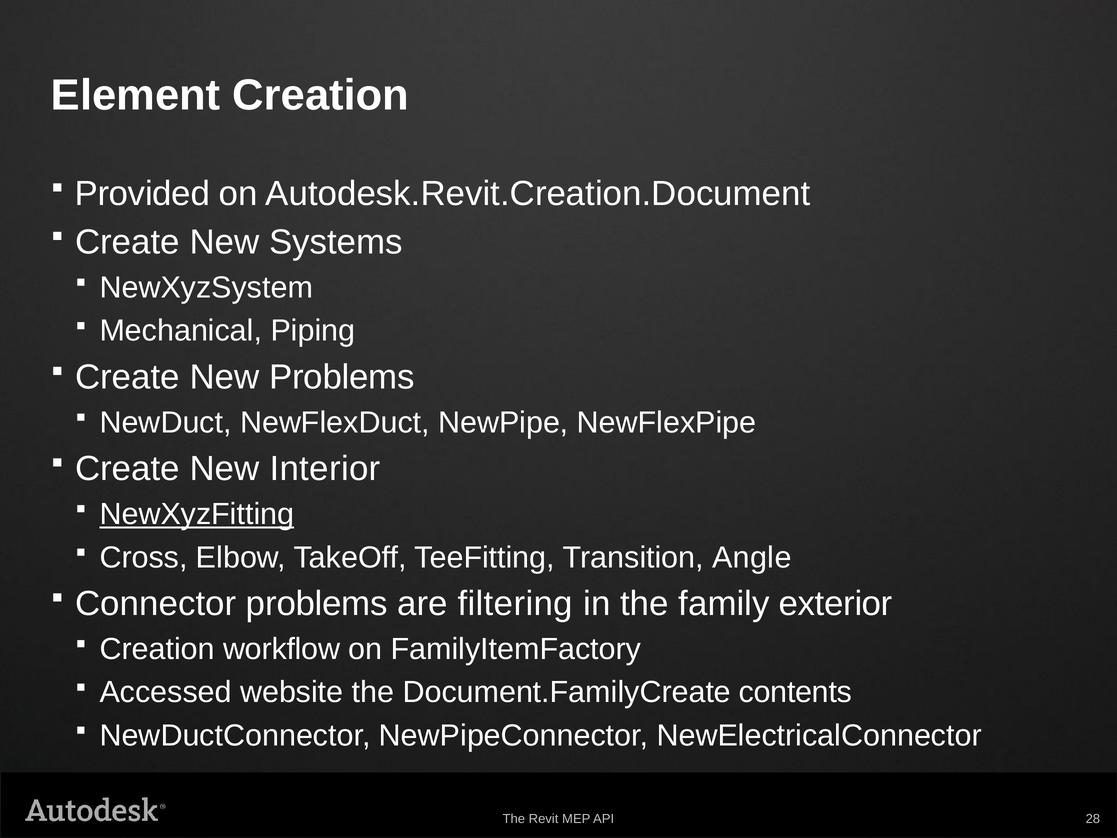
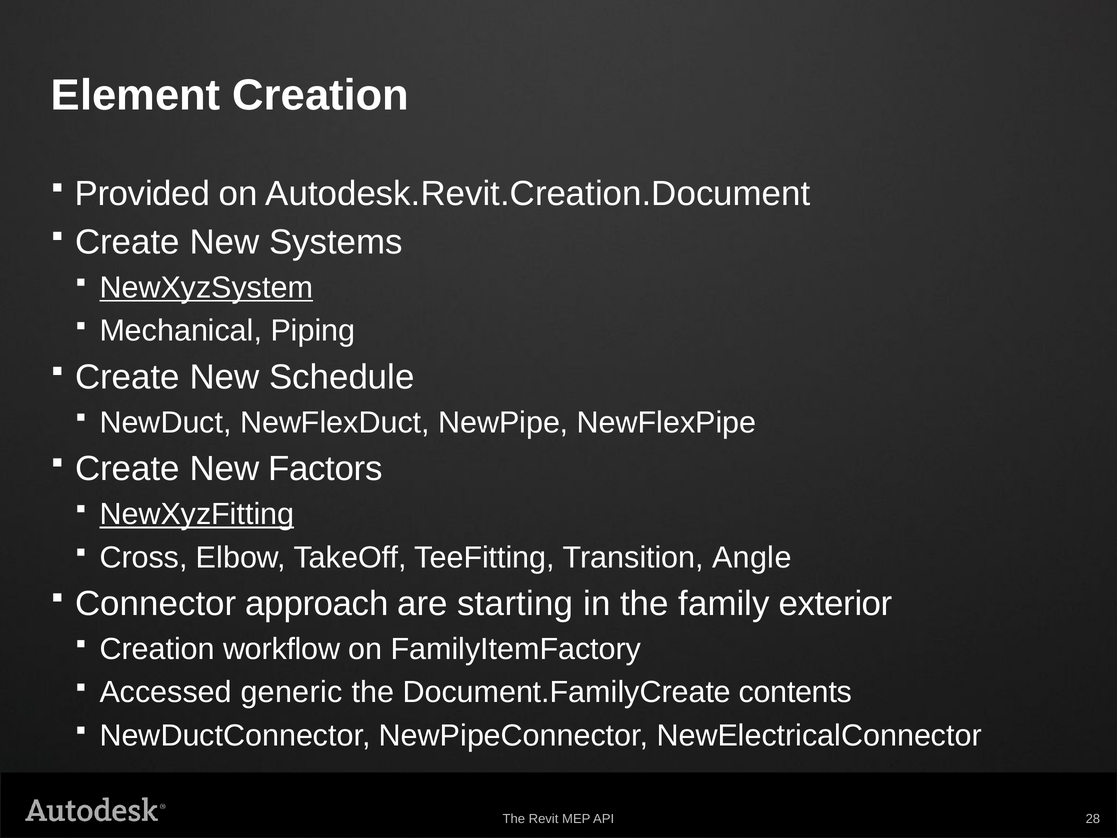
NewXyzSystem underline: none -> present (206, 288)
New Problems: Problems -> Schedule (342, 377)
Interior: Interior -> Factors (325, 469)
Connector problems: problems -> approach (317, 603)
filtering: filtering -> starting (515, 603)
website: website -> generic (292, 692)
